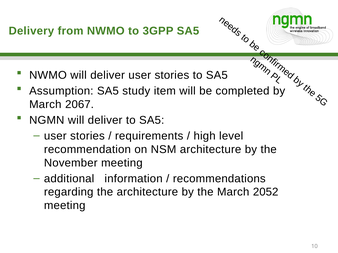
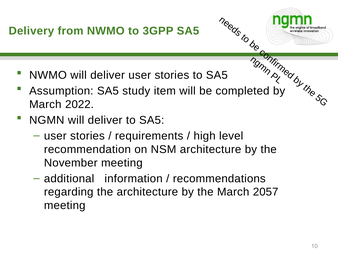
2067: 2067 -> 2022 (80, 105)
2052: 2052 -> 2057 (266, 192)
